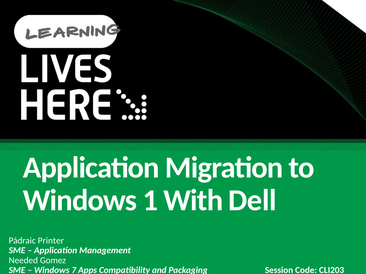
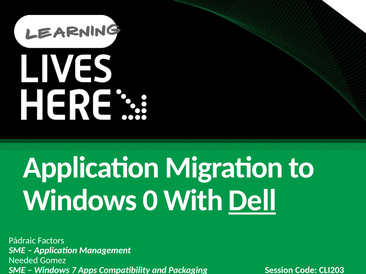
1: 1 -> 0 (150, 201)
Dell underline: none -> present (252, 201)
Printer: Printer -> Factors (51, 241)
